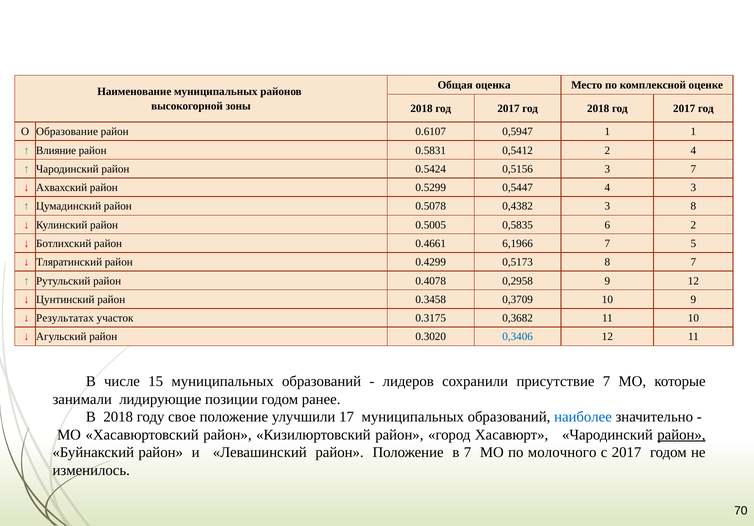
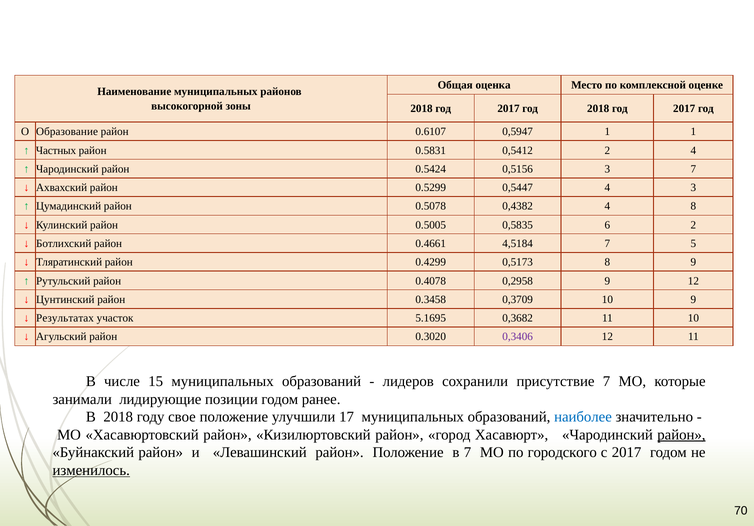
Влияние: Влияние -> Частных (56, 150)
0,4382 3: 3 -> 4 (607, 206)
6,1966: 6,1966 -> 4,5184 (518, 243)
8 7: 7 -> 9 (693, 262)
0.3175: 0.3175 -> 5.1695 (431, 318)
0,3406 colour: blue -> purple (518, 336)
молочного: молочного -> городского (562, 452)
изменилось underline: none -> present (91, 470)
